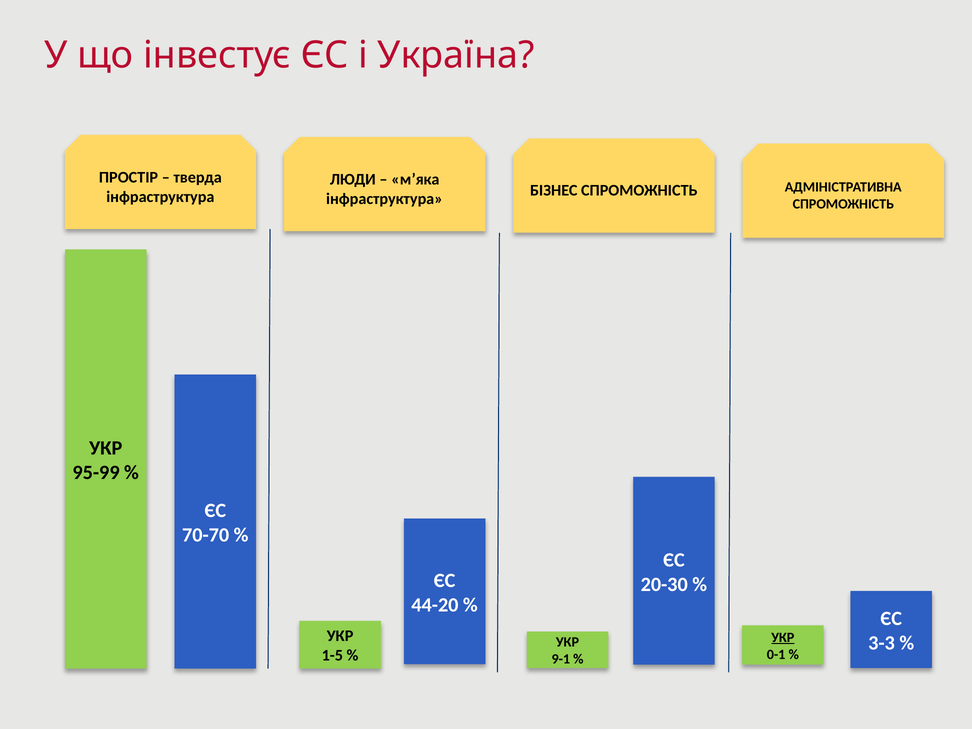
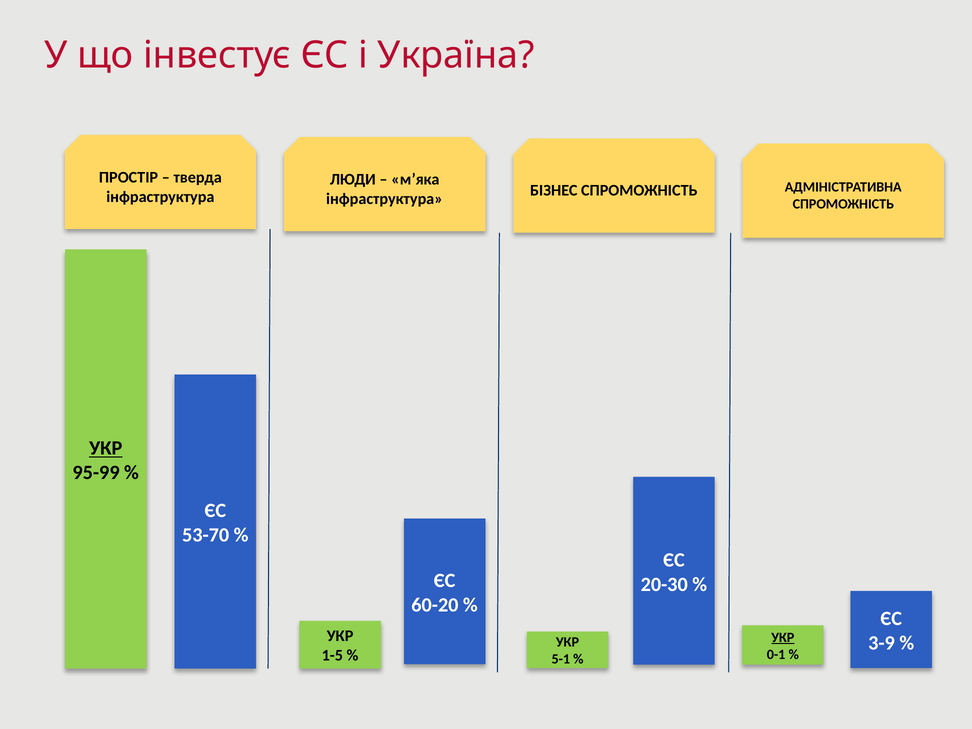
УКР underline: none -> present (106, 448)
70-70: 70-70 -> 53-70 (206, 535)
44-20: 44-20 -> 60-20 (435, 605)
3-3: 3-3 -> 3-9 (881, 643)
9-1: 9-1 -> 5-1 (561, 659)
